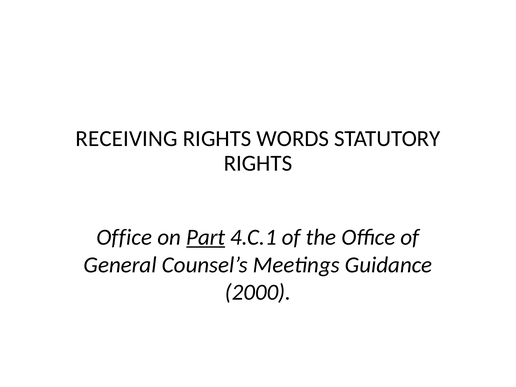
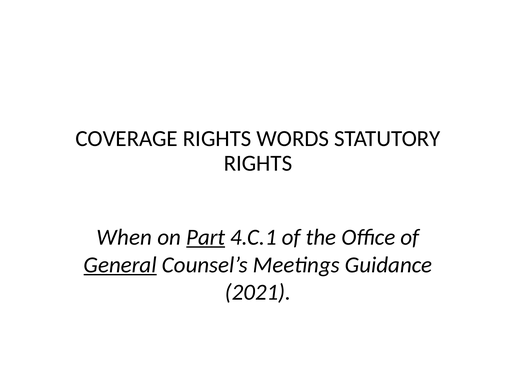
RECEIVING: RECEIVING -> COVERAGE (127, 138)
Office: Office -> When (124, 237)
General underline: none -> present (120, 265)
2000: 2000 -> 2021 (258, 292)
